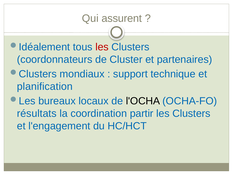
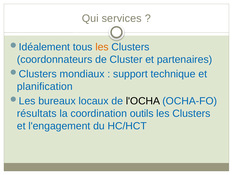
assurent: assurent -> services (122, 18)
les colour: red -> orange (102, 47)
partir: partir -> outils (142, 113)
